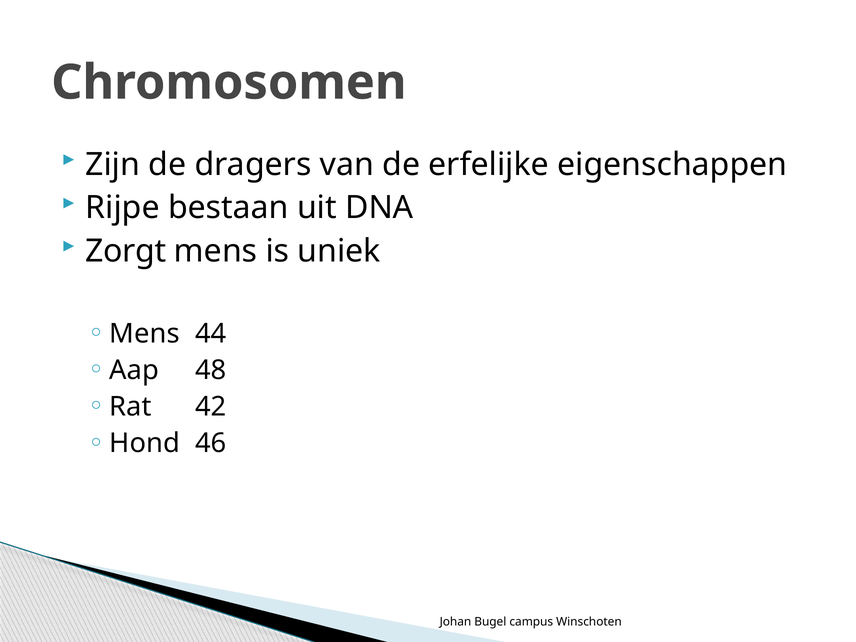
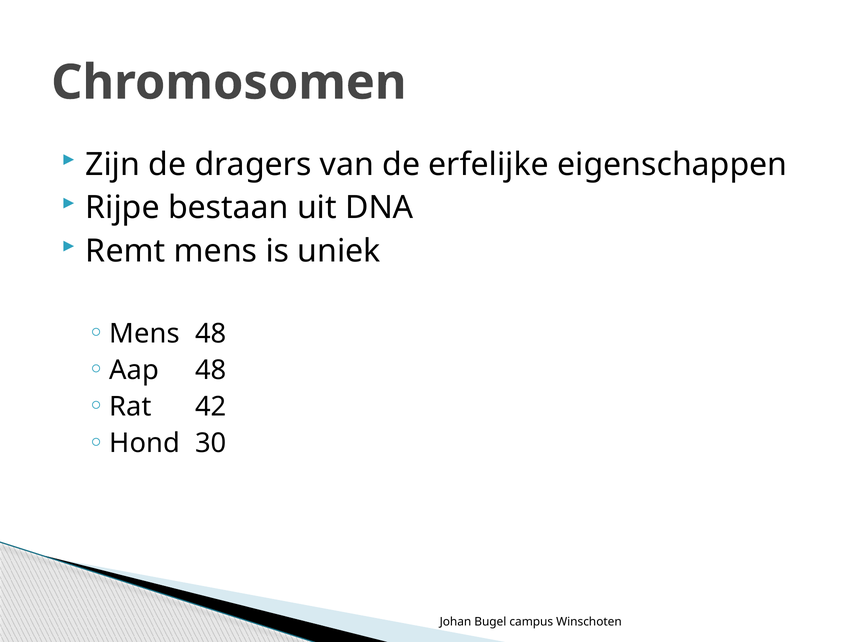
Zorgt: Zorgt -> Remt (125, 251)
Mens 44: 44 -> 48 (211, 334)
46: 46 -> 30 (211, 443)
